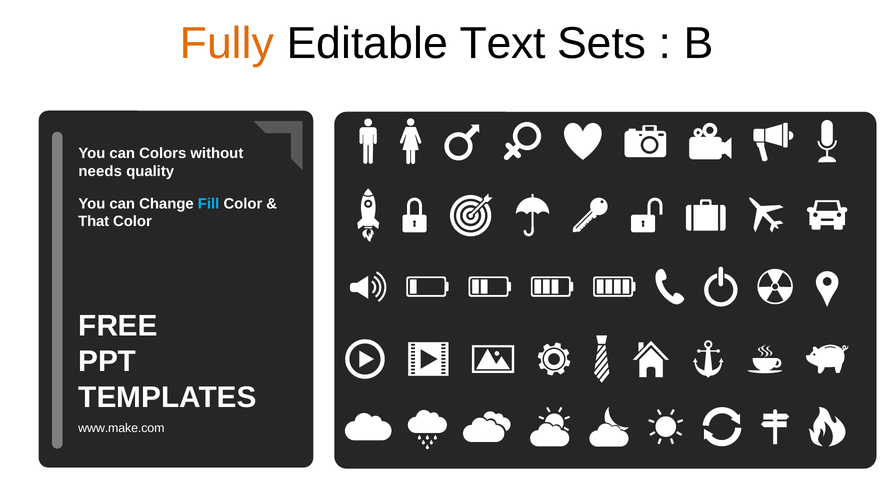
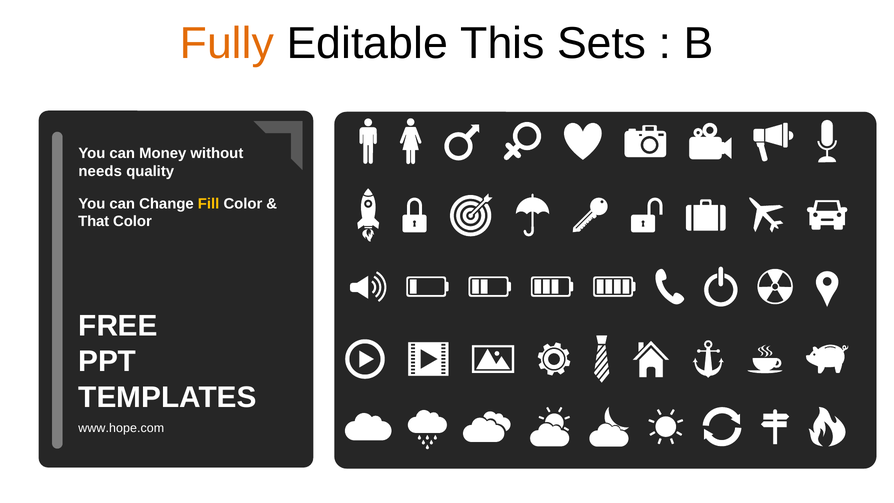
Text: Text -> This (502, 43)
Colors: Colors -> Money (163, 153)
Fill colour: light blue -> yellow (209, 204)
www.make.com: www.make.com -> www.hope.com (121, 428)
